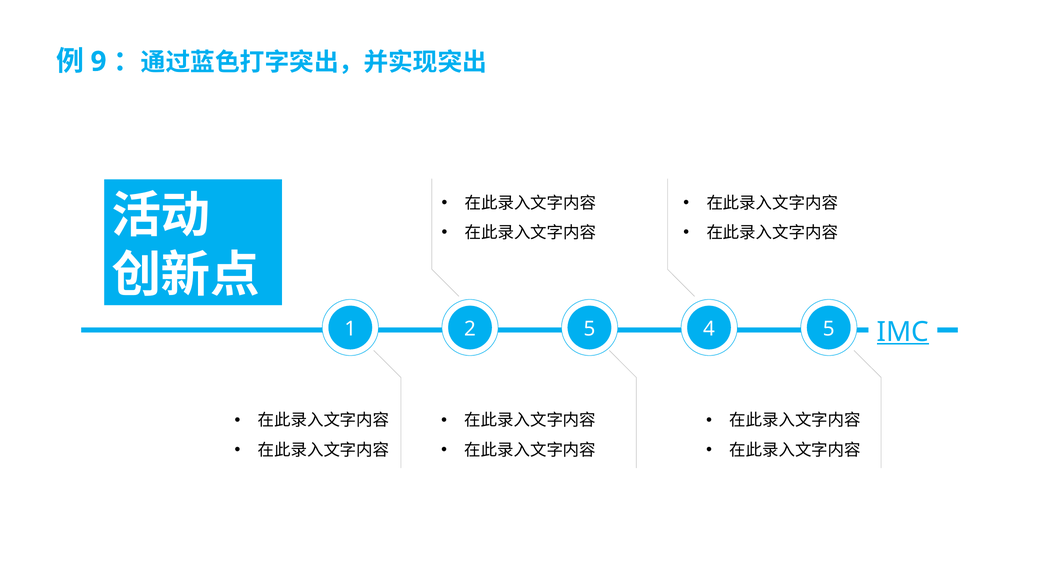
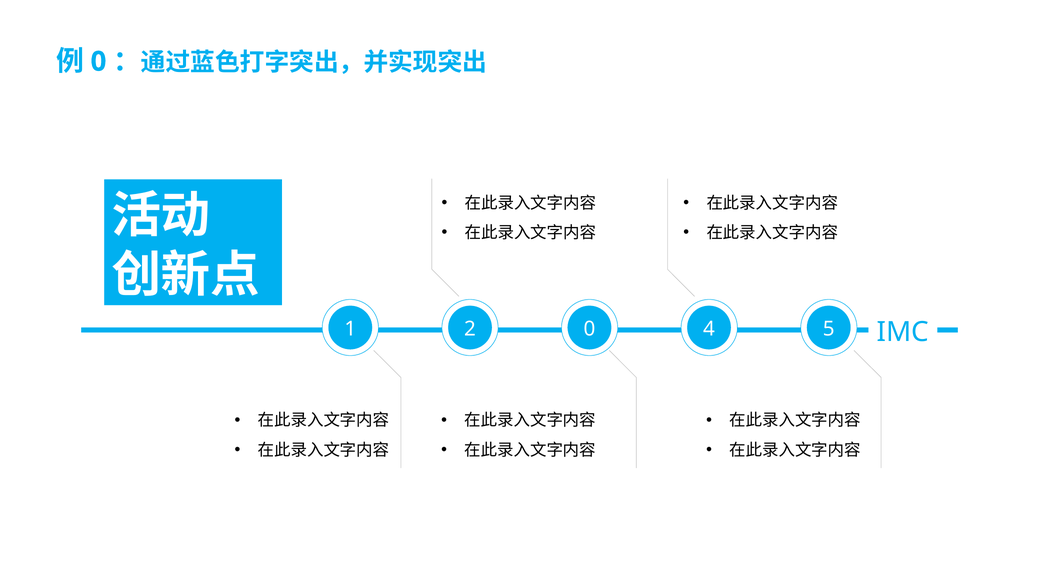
9: 9 -> 0 (98, 62)
2 5: 5 -> 0 (589, 329)
IMC underline: present -> none (903, 332)
